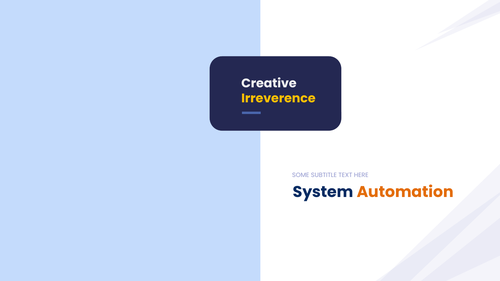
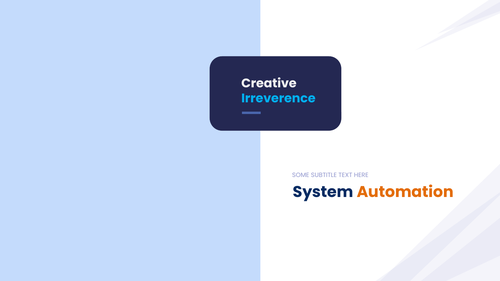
Irreverence colour: yellow -> light blue (278, 99)
